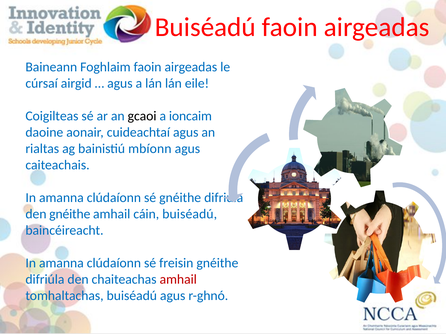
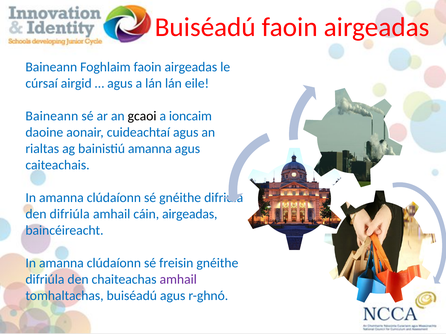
Coigilteas: Coigilteas -> Baineann (52, 116)
bainistiú mbíonn: mbíonn -> amanna (150, 149)
den gnéithe: gnéithe -> difriúla (70, 214)
cáin buiséadú: buiséadú -> airgeadas (190, 214)
amhail colour: red -> purple (178, 280)
